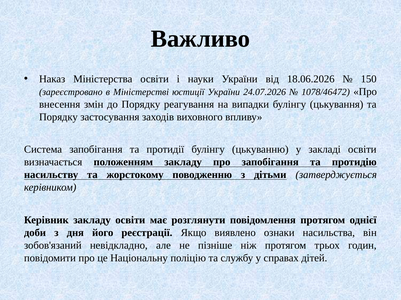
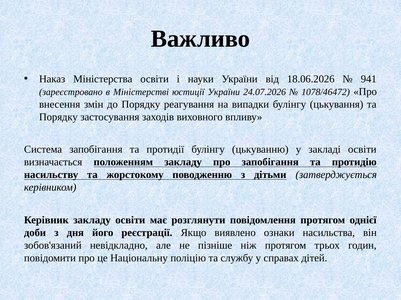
150: 150 -> 941 (369, 79)
